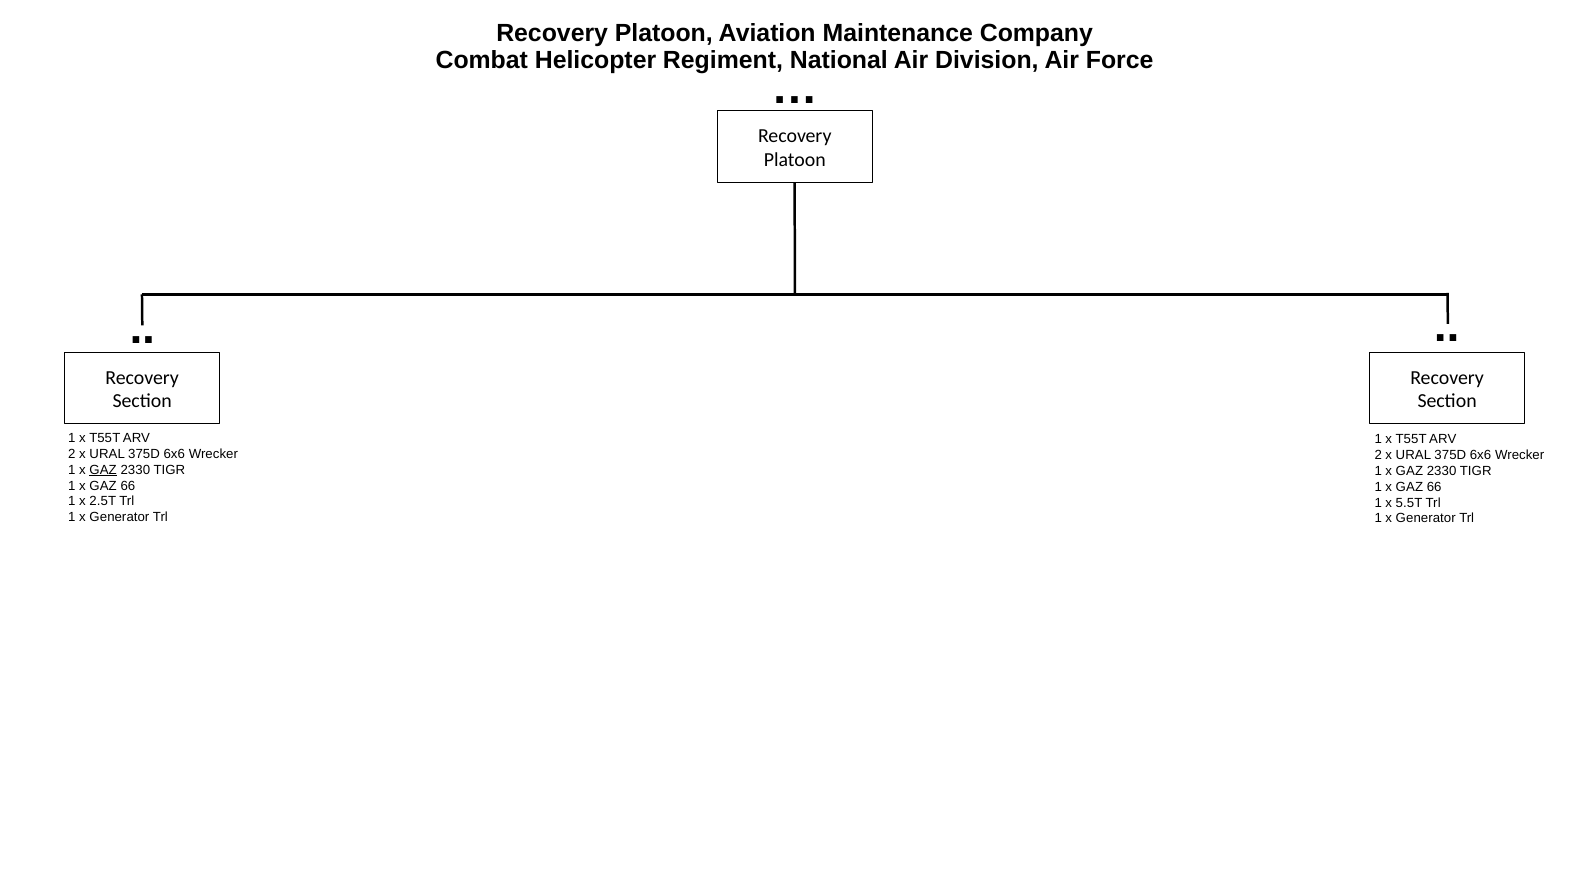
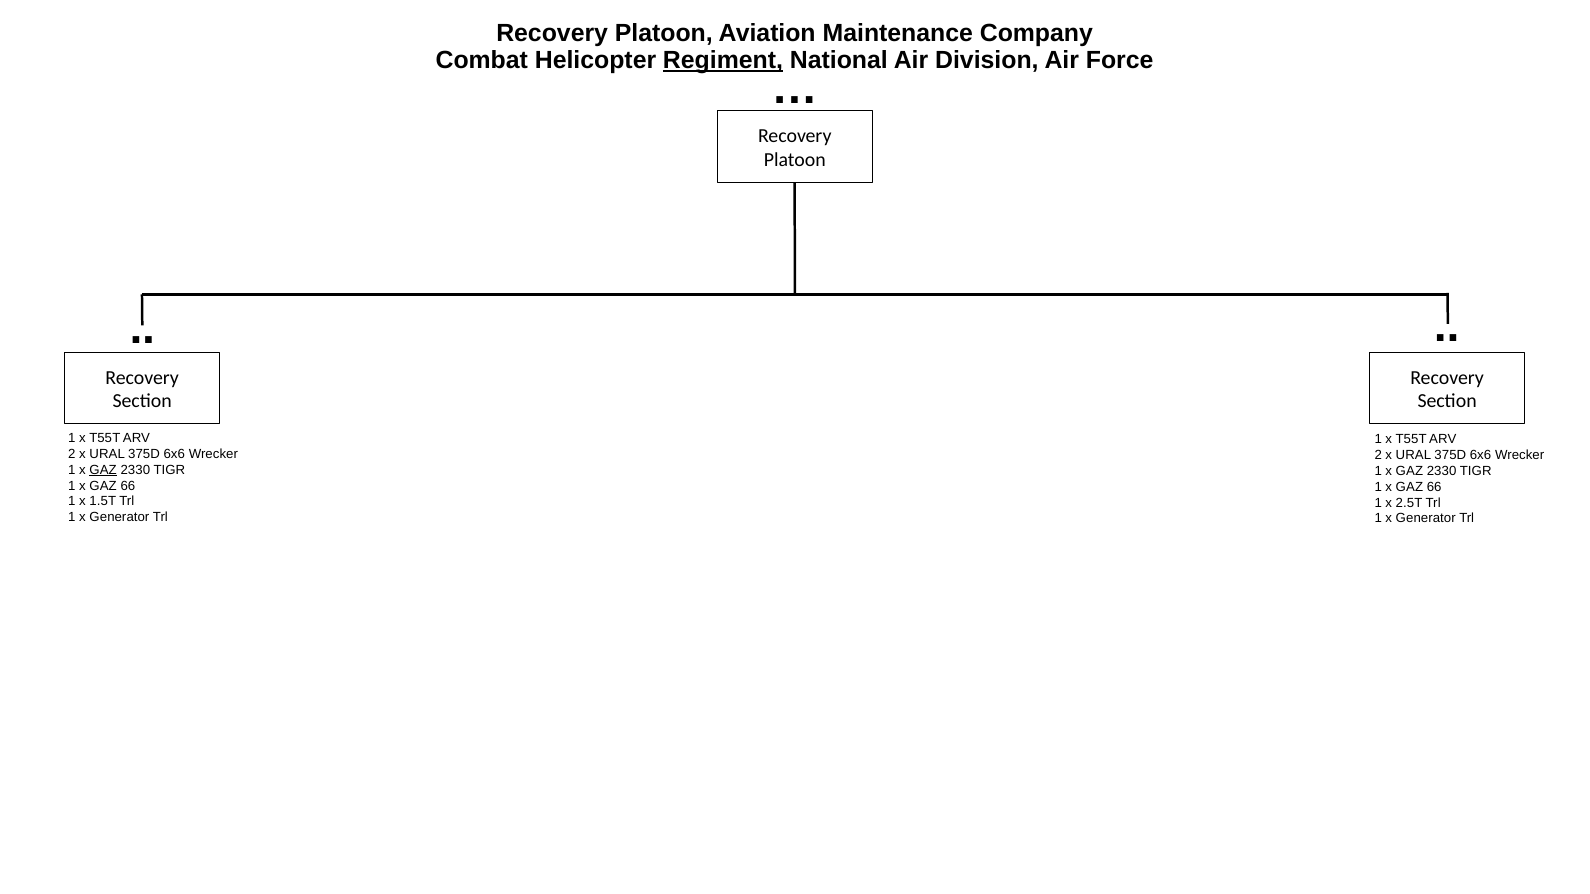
Regiment underline: none -> present (723, 60)
2.5T: 2.5T -> 1.5T (103, 502)
5.5T: 5.5T -> 2.5T (1409, 503)
